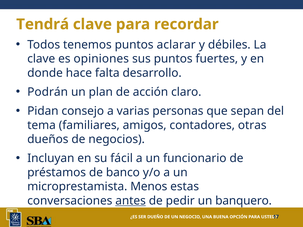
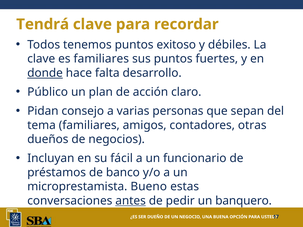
aclarar: aclarar -> exitoso (176, 45)
es opiniones: opiniones -> familiares (101, 59)
donde underline: none -> present (45, 73)
Podrán: Podrán -> Público (48, 92)
Menos: Menos -> Bueno (149, 187)
